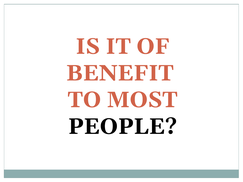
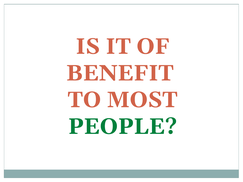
PEOPLE colour: black -> green (123, 127)
